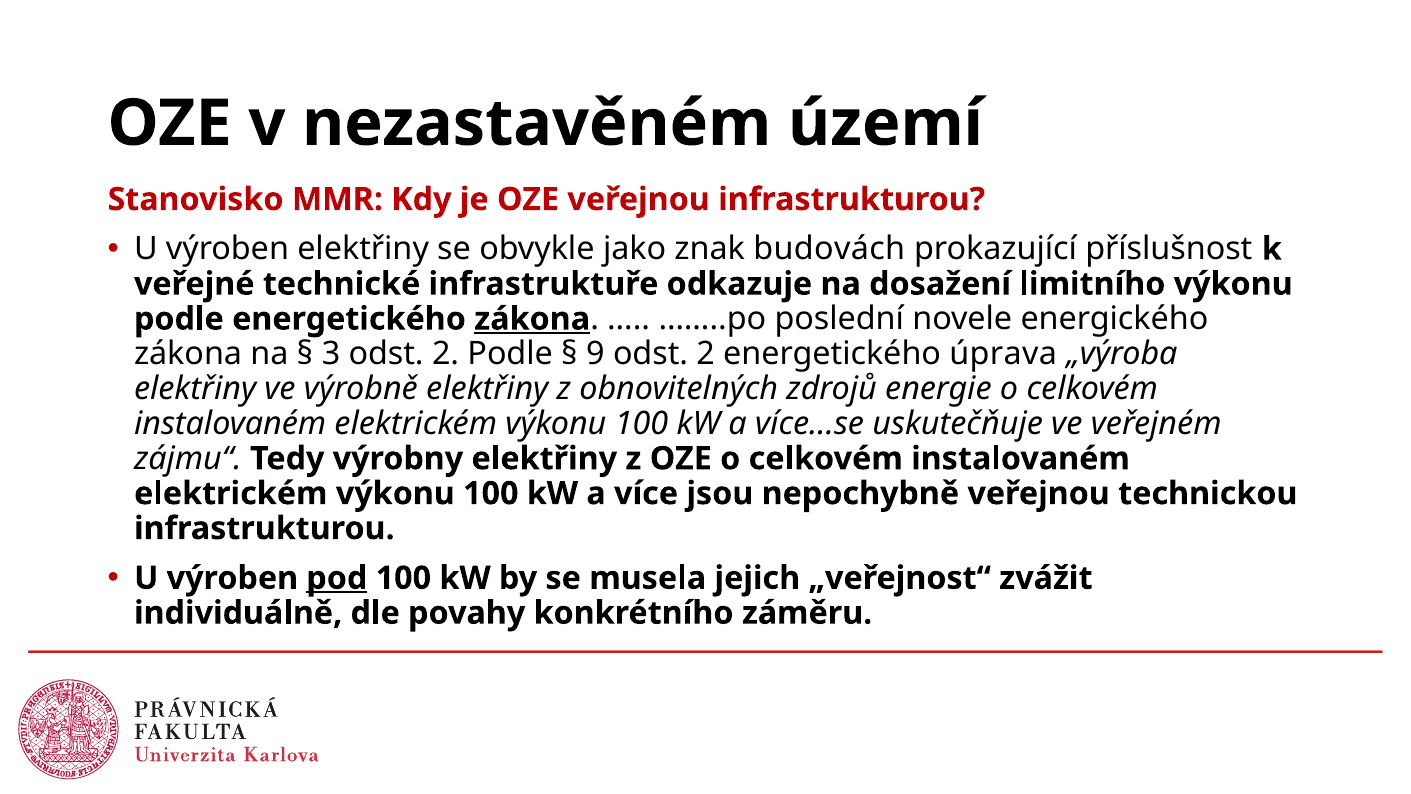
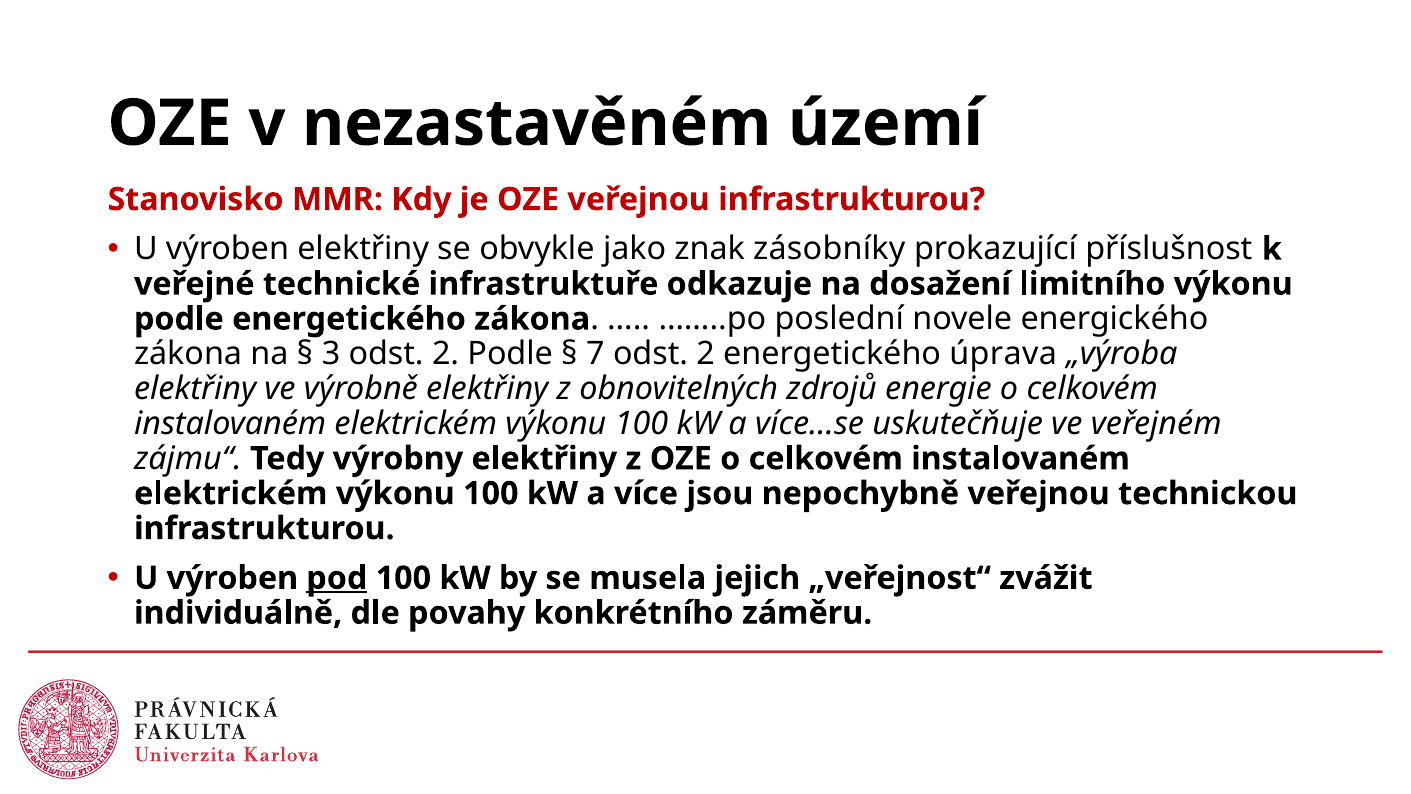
budovách: budovách -> zásobníky (829, 249)
zákona underline: present -> none (532, 319)
9: 9 -> 7 (595, 354)
